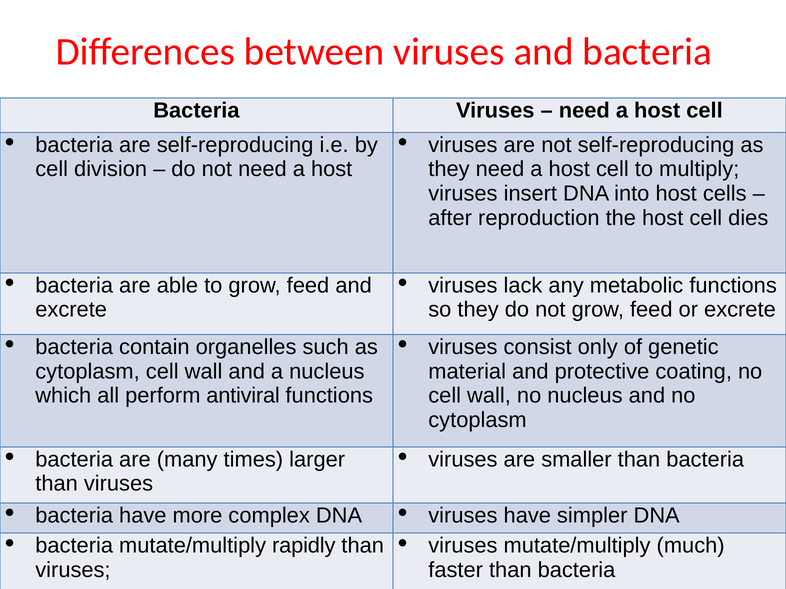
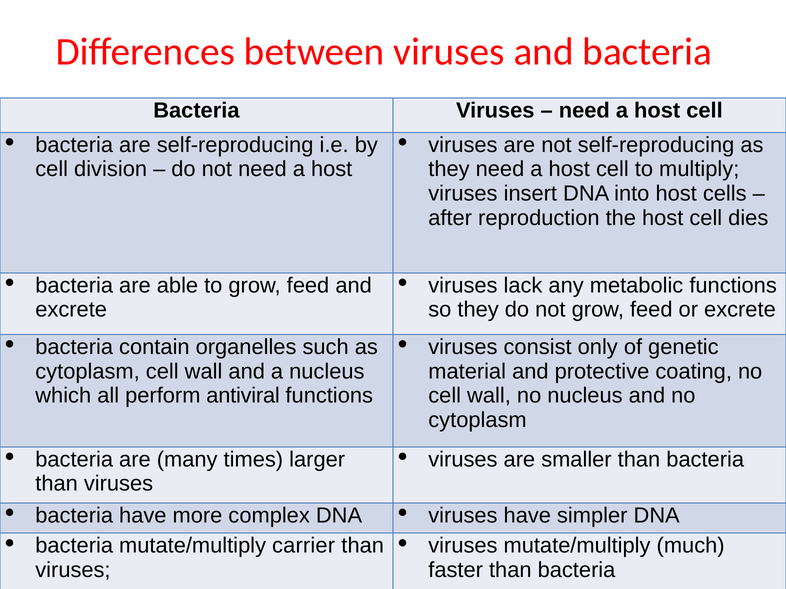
rapidly: rapidly -> carrier (304, 546)
